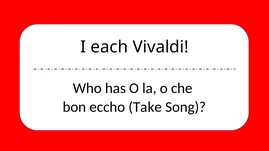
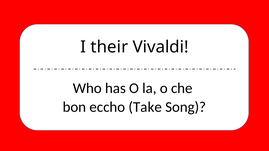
each: each -> their (109, 47)
